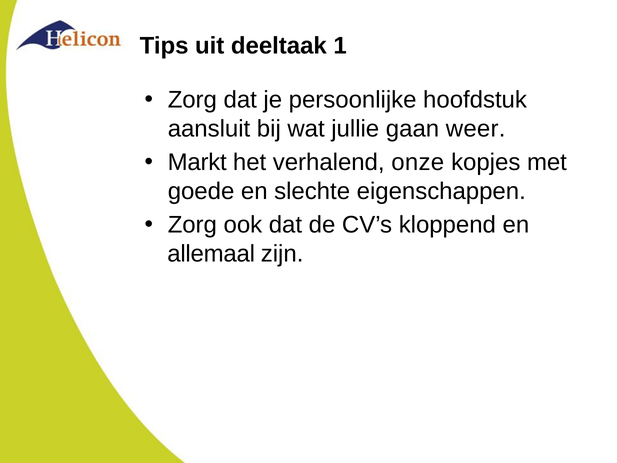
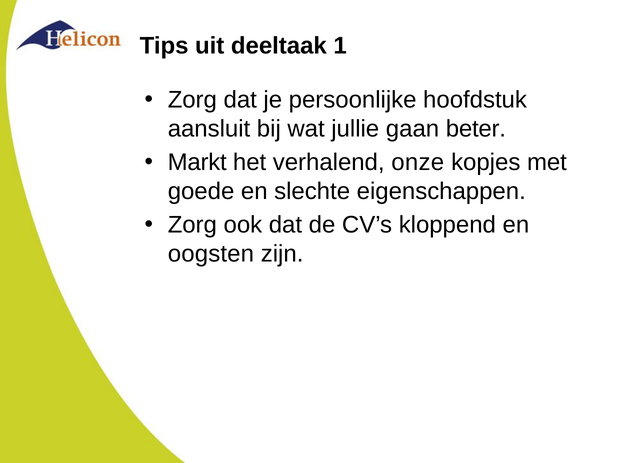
weer: weer -> beter (476, 129)
allemaal: allemaal -> oogsten (211, 254)
